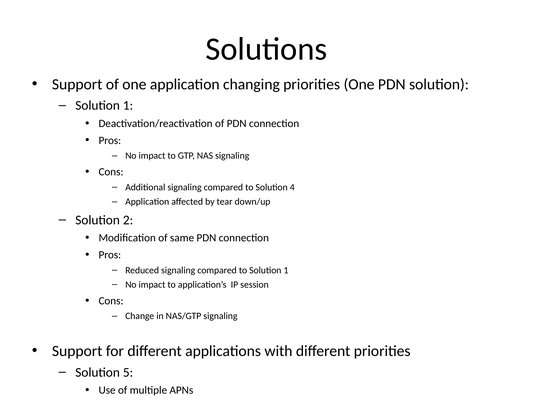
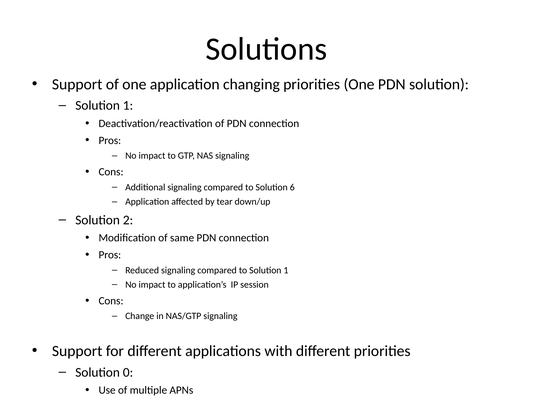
4: 4 -> 6 (292, 187)
5: 5 -> 0 (128, 372)
